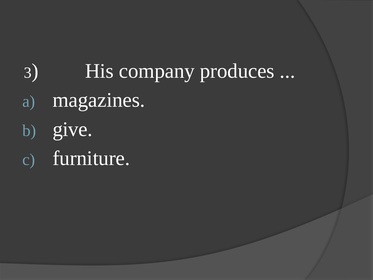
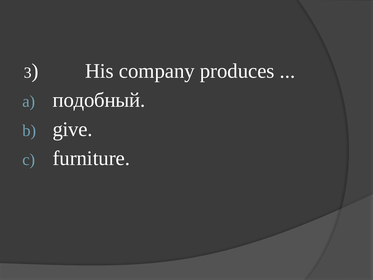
magazines: magazines -> подобный (99, 100)
